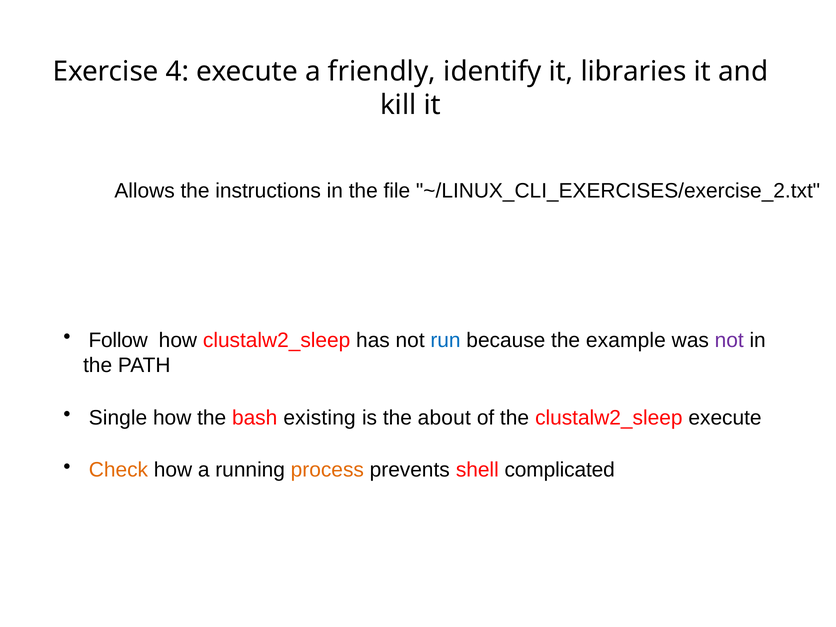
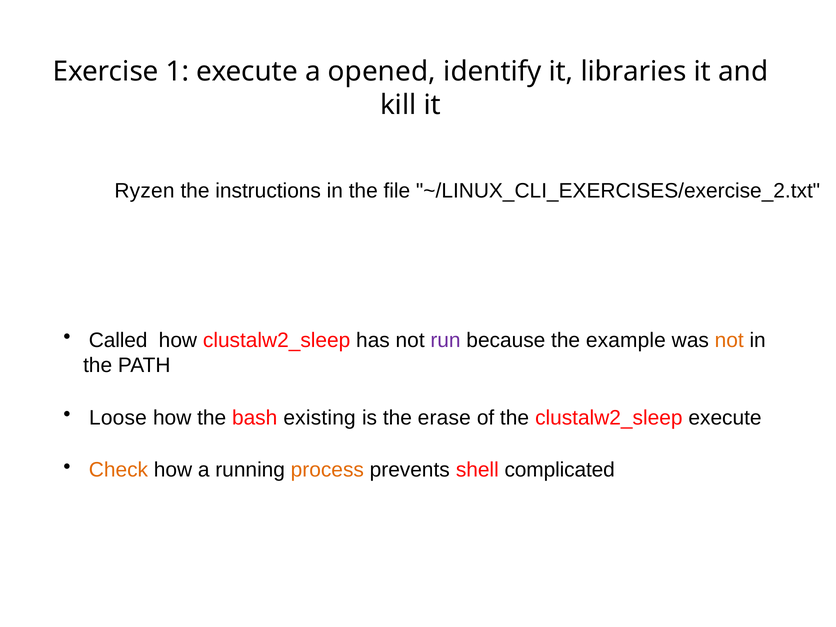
4: 4 -> 1 (177, 72)
friendly: friendly -> opened (382, 72)
Allows: Allows -> Ryzen (144, 191)
Follow: Follow -> Called (118, 340)
run colour: blue -> purple (445, 340)
not colour: purple -> orange (729, 340)
Single: Single -> Loose (118, 418)
about: about -> erase (444, 418)
